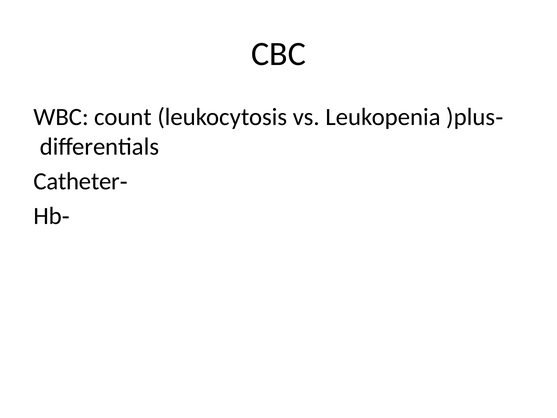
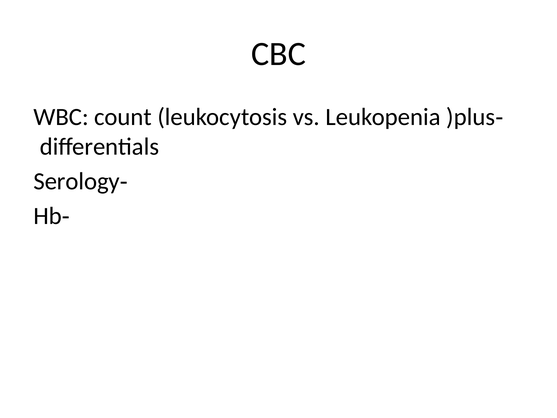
Catheter: Catheter -> Serology (77, 181)
